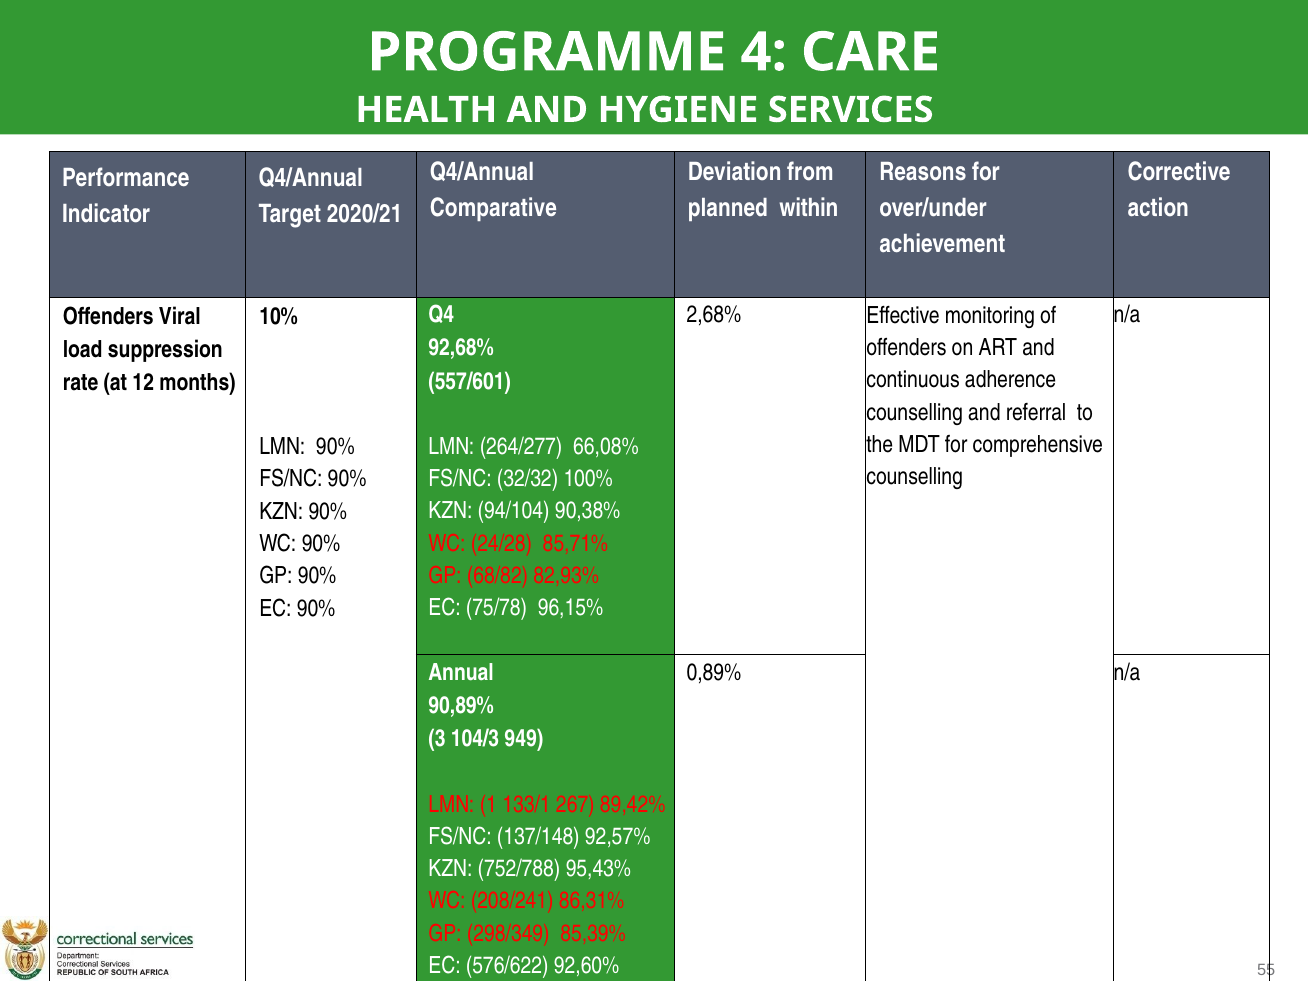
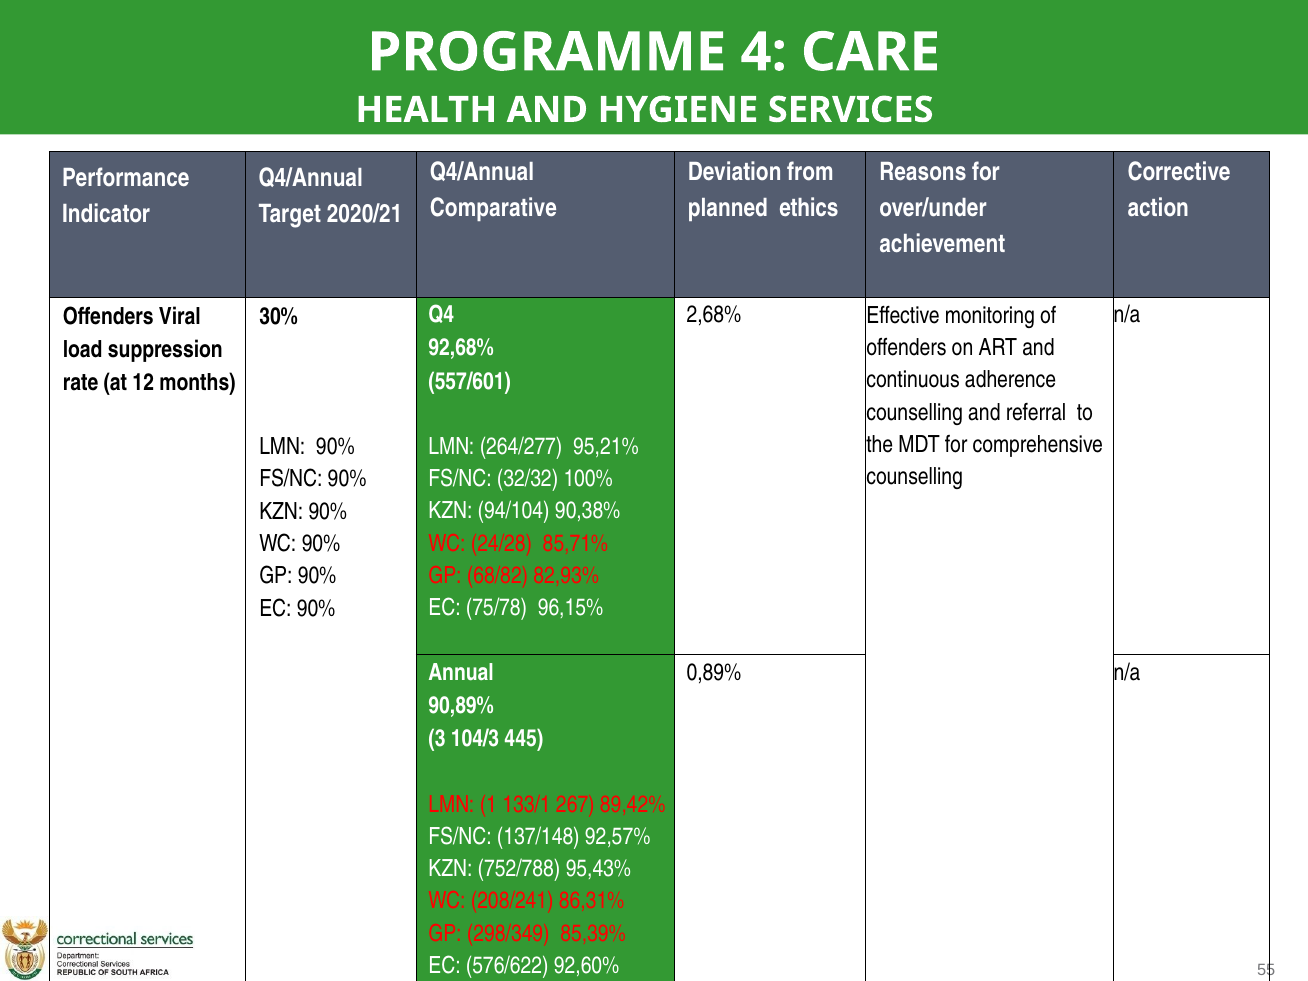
within: within -> ethics (809, 208)
10%: 10% -> 30% (279, 316)
66,08%: 66,08% -> 95,21% (606, 446)
949: 949 -> 445 (524, 739)
